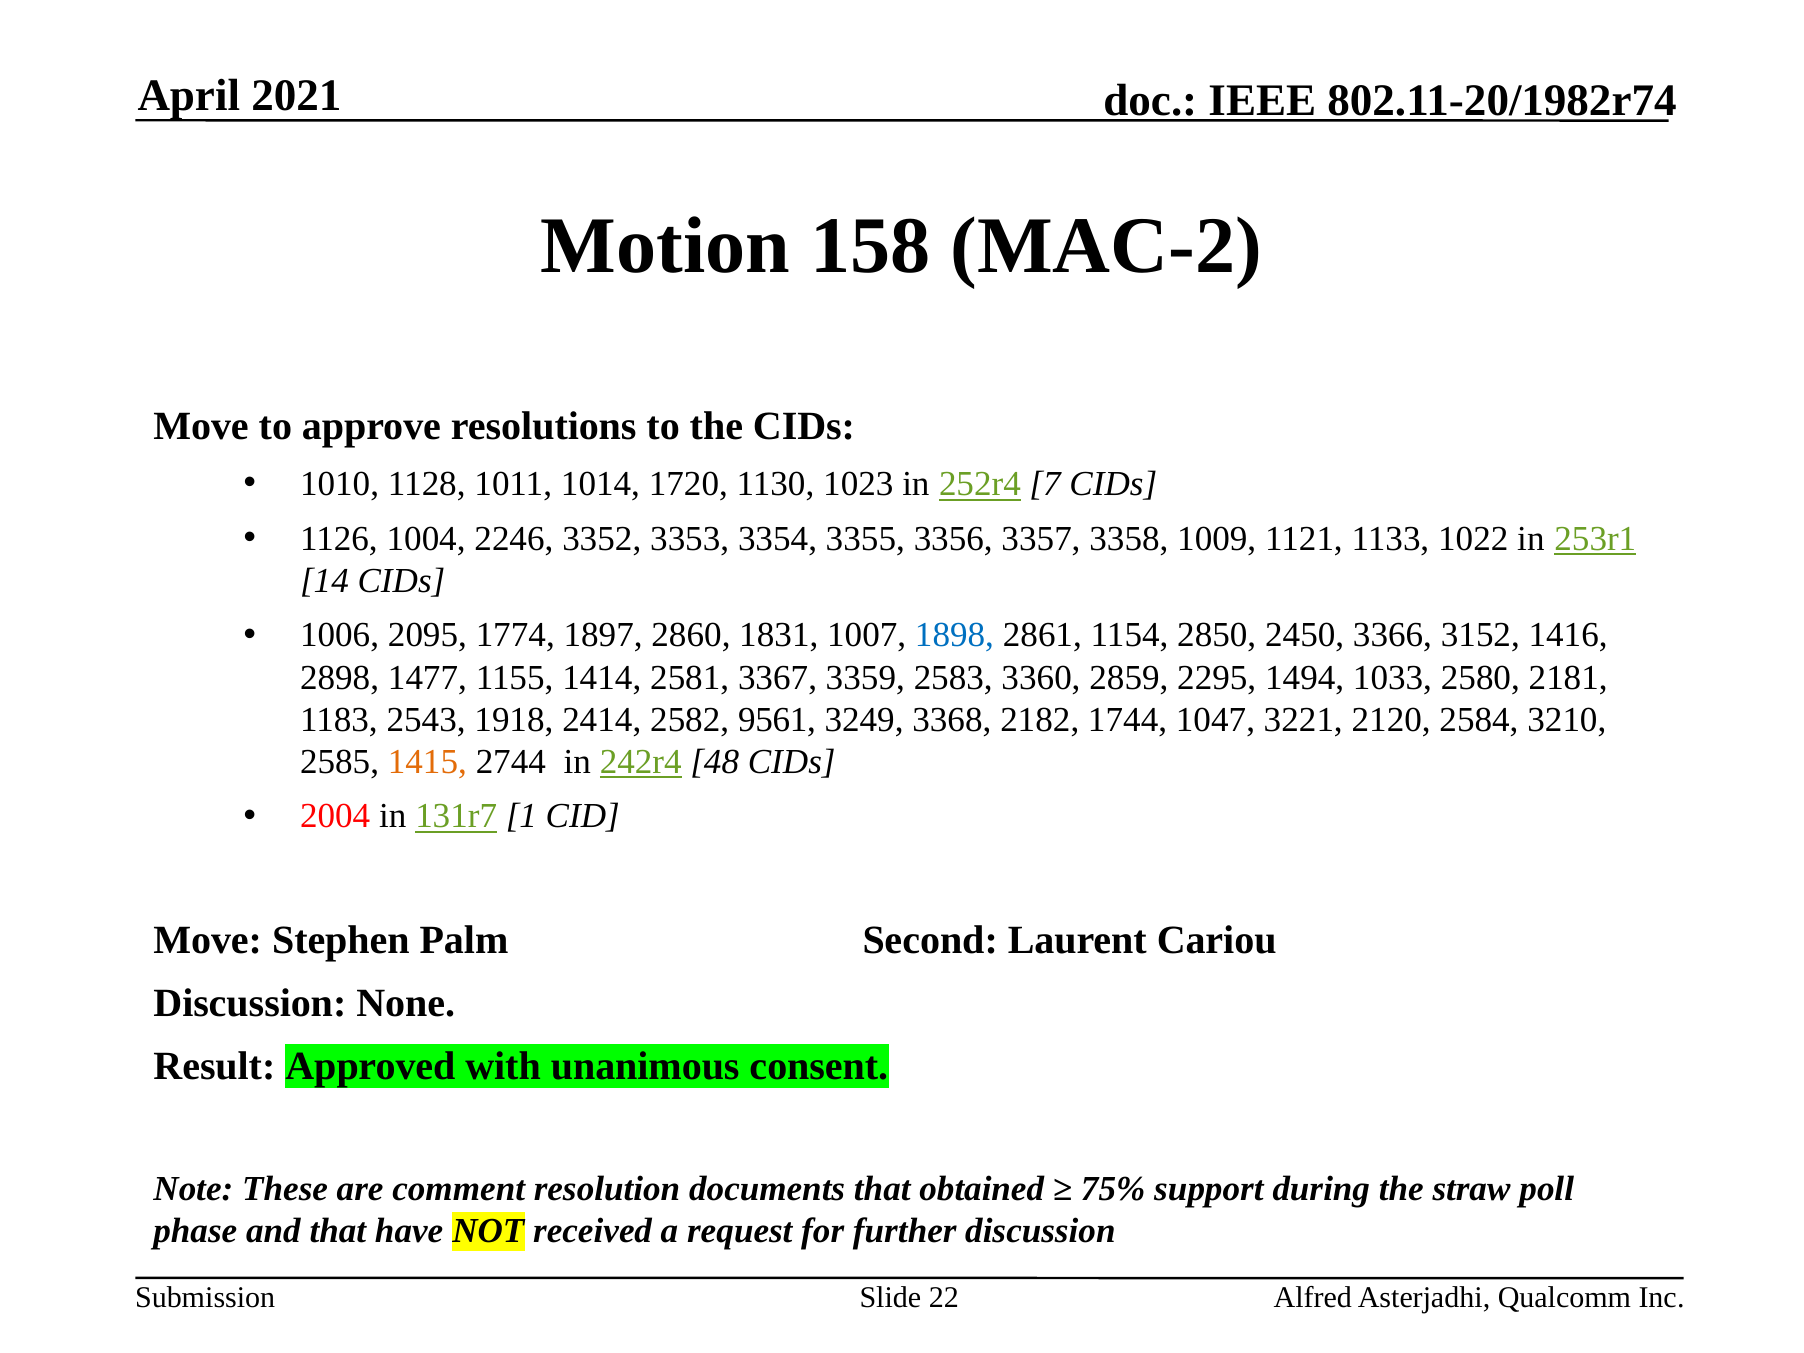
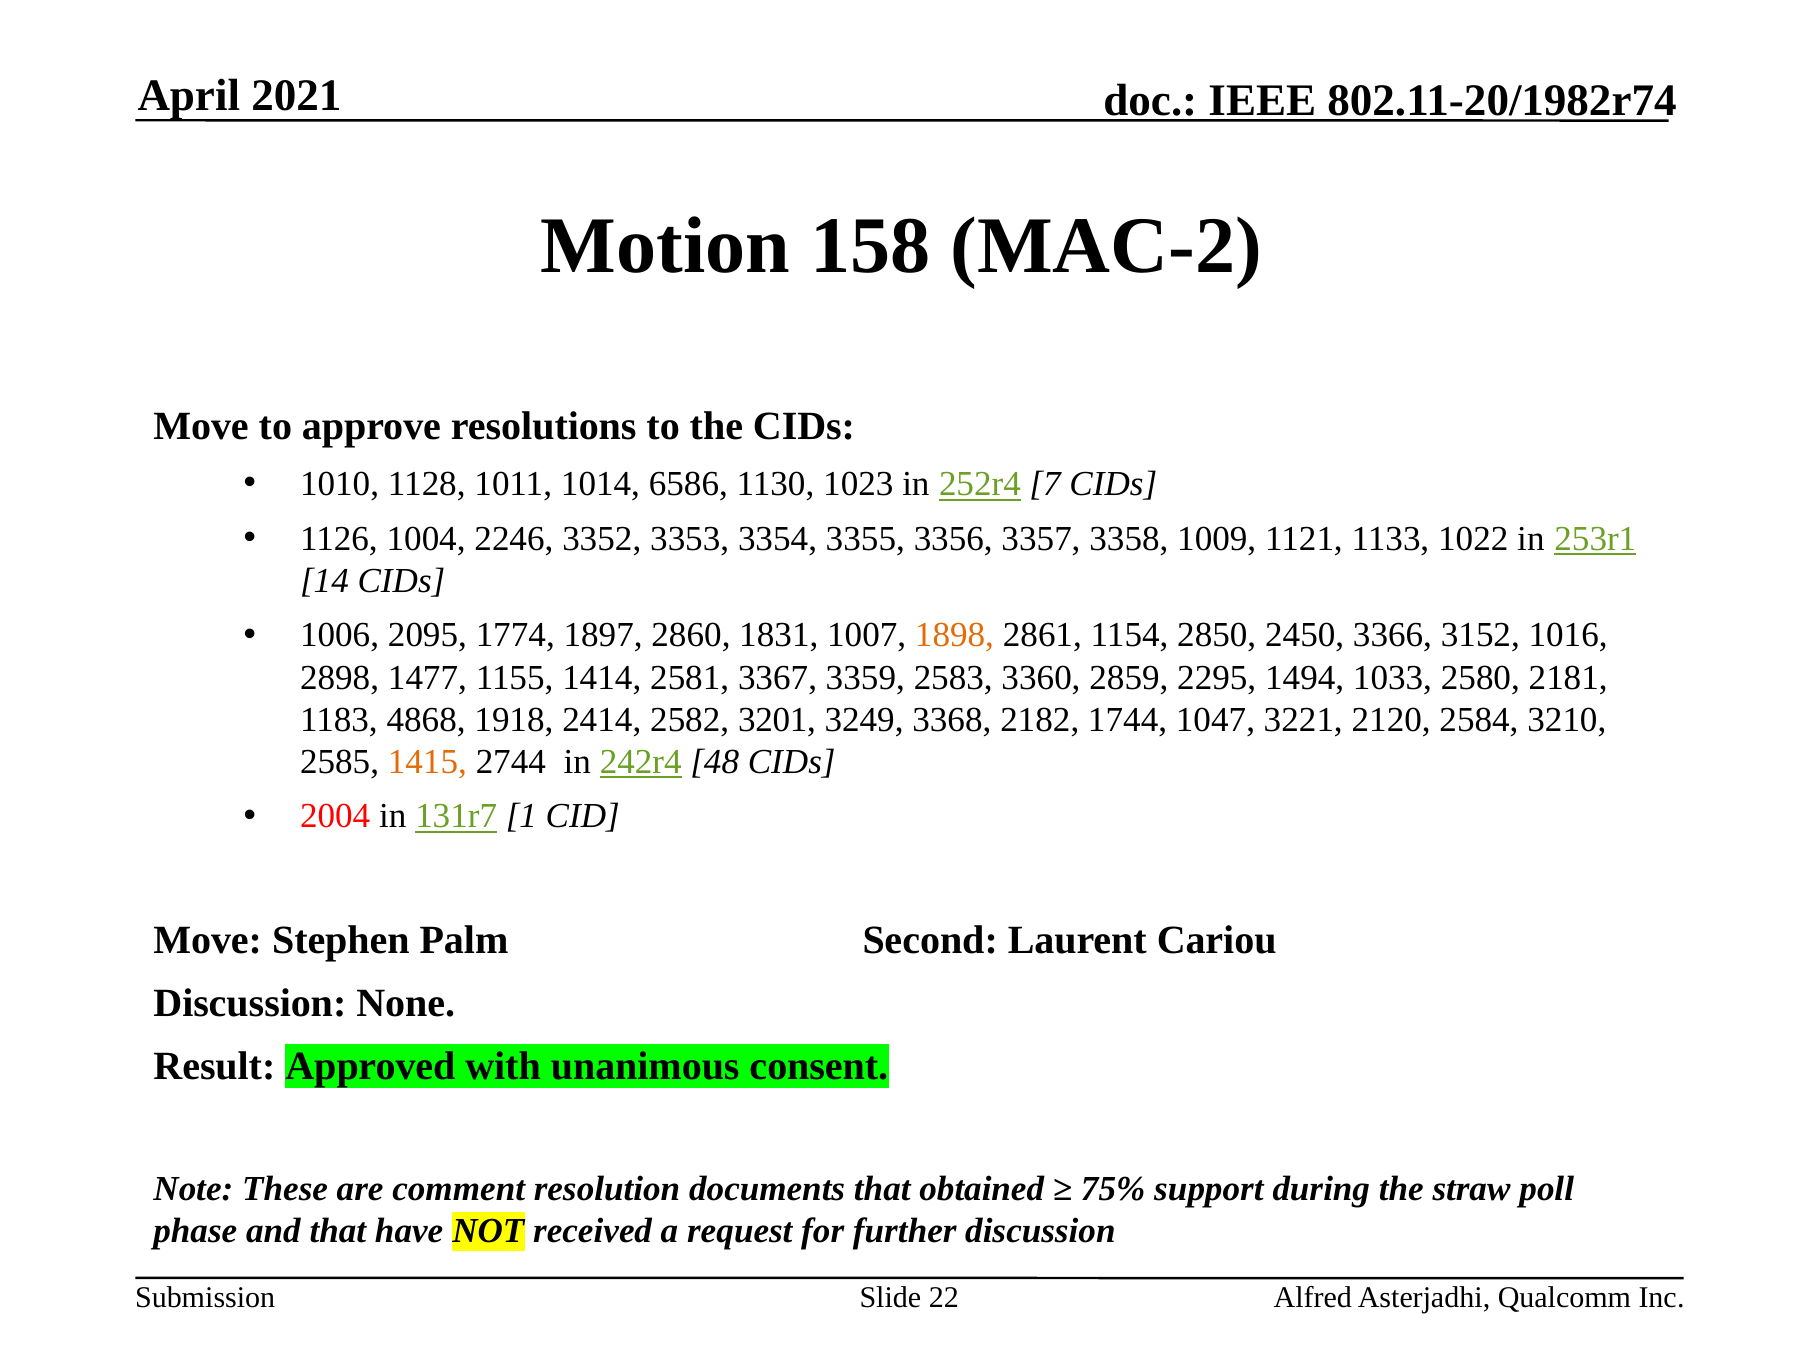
1720: 1720 -> 6586 (688, 484)
1898 colour: blue -> orange (954, 635)
1416: 1416 -> 1016 (1568, 635)
2543: 2543 -> 4868 (426, 720)
9561: 9561 -> 3201 (777, 720)
